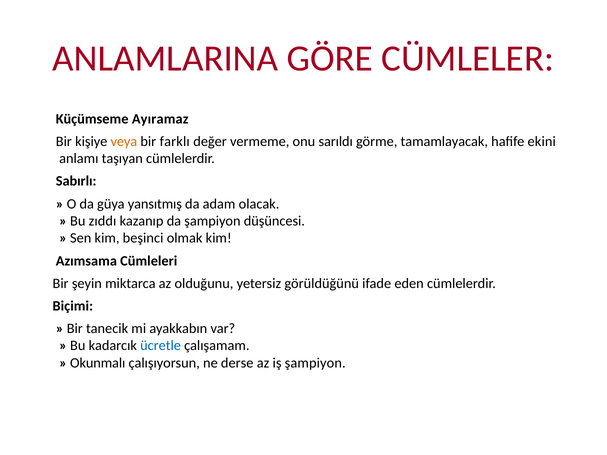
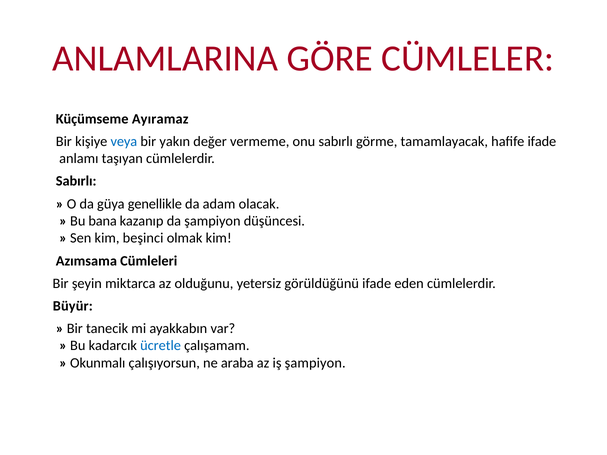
veya colour: orange -> blue (124, 141)
farklı: farklı -> yakın (175, 141)
onu sarıldı: sarıldı -> sabırlı (336, 141)
hafife ekini: ekini -> ifade (542, 141)
yansıtmış: yansıtmış -> genellikle (155, 204)
zıddı: zıddı -> bana (103, 221)
Biçimi: Biçimi -> Büyür (73, 306)
derse: derse -> araba (237, 363)
